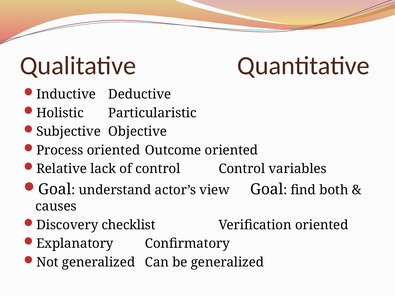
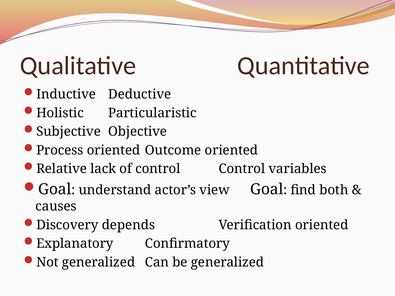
checklist: checklist -> depends (128, 225)
